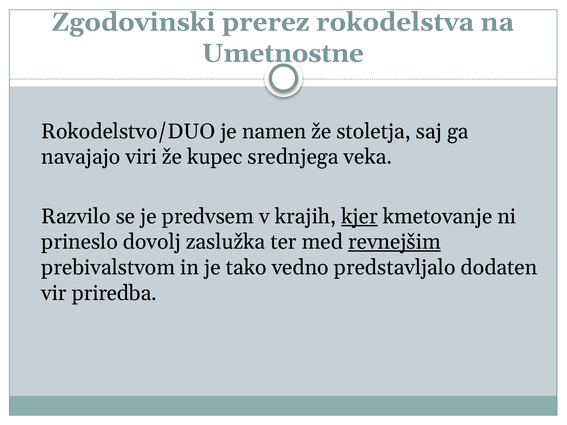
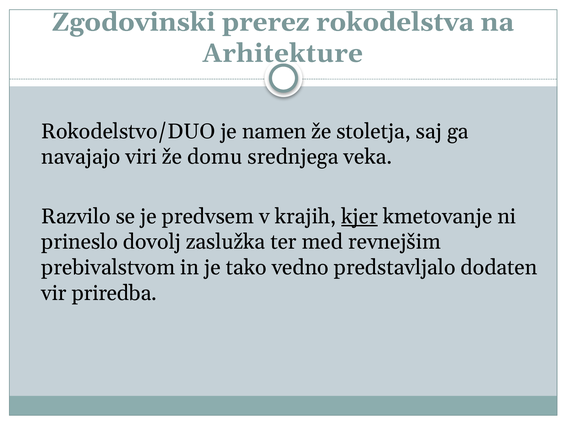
Umetnostne: Umetnostne -> Arhitekture (283, 53)
kupec: kupec -> domu (215, 157)
revnejšim underline: present -> none (394, 242)
